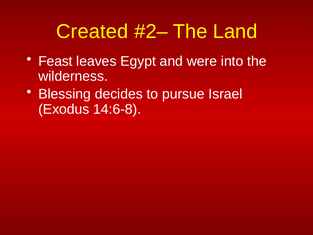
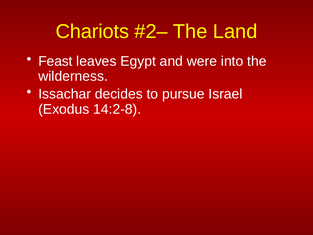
Created: Created -> Chariots (92, 31)
Blessing: Blessing -> Issachar (65, 94)
14:6-8: 14:6-8 -> 14:2-8 (117, 109)
